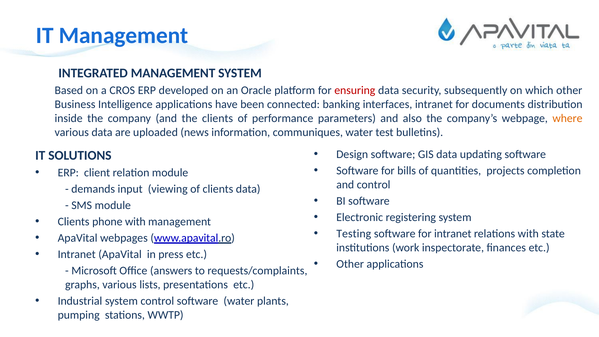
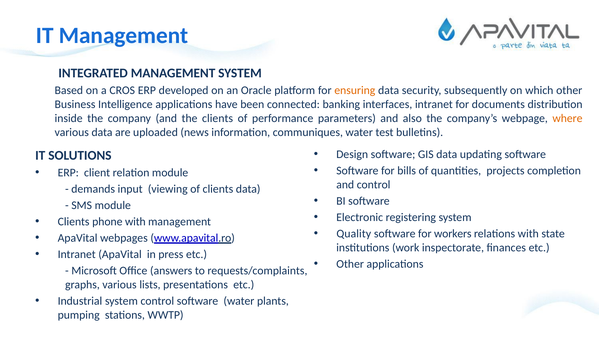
ensuring colour: red -> orange (355, 90)
Testing: Testing -> Quality (354, 233)
for intranet: intranet -> workers (453, 233)
